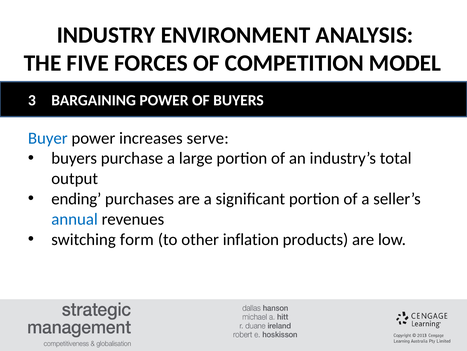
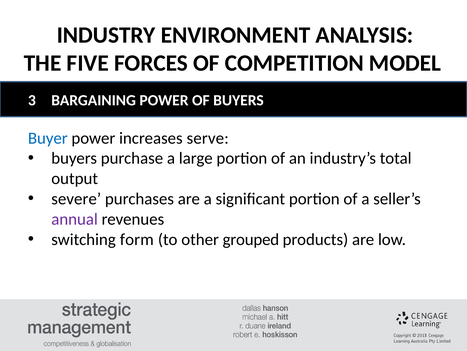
ending: ending -> severe (76, 199)
annual colour: blue -> purple (75, 219)
inflation: inflation -> grouped (251, 239)
